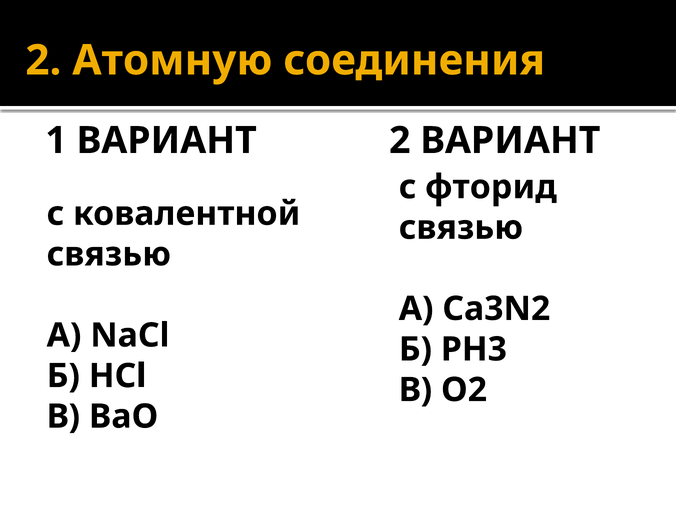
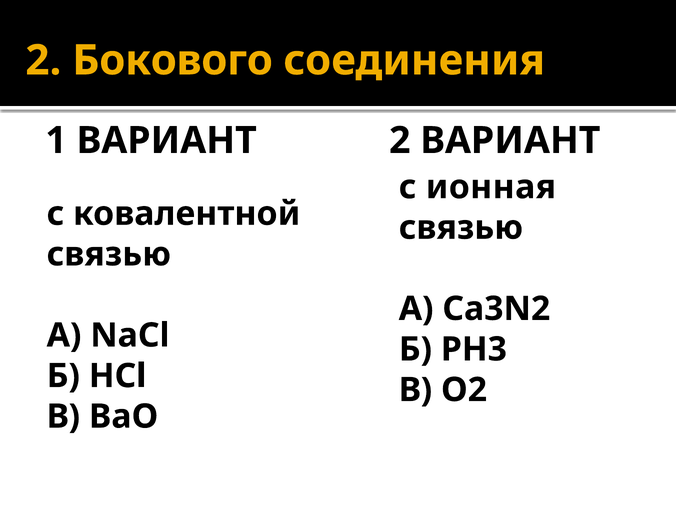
Атомную: Атомную -> Бокового (173, 60)
фторид: фторид -> ионная (491, 187)
